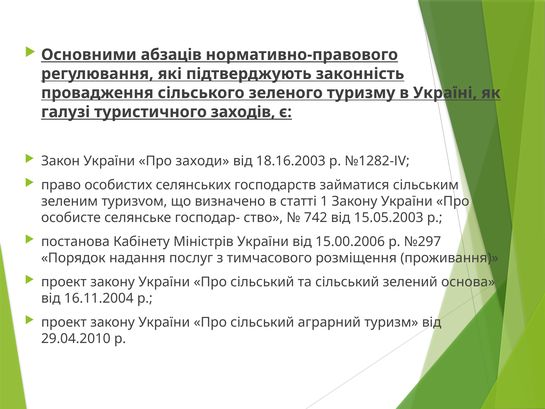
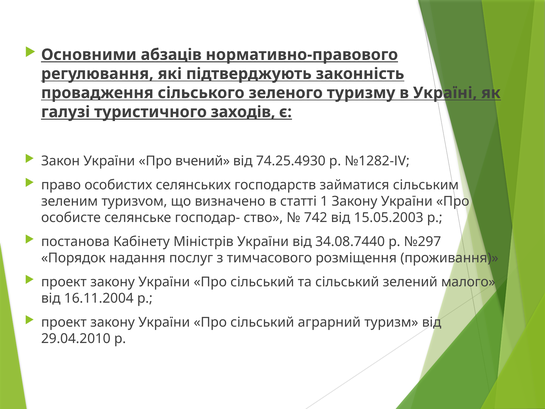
заходи: заходи -> вчений (203, 161)
18.16.2003: 18.16.2003 -> 74.25.4930 (291, 161)
15.00.2006: 15.00.2006 -> 34.08.7440 (350, 241)
основа: основа -> малого (468, 282)
